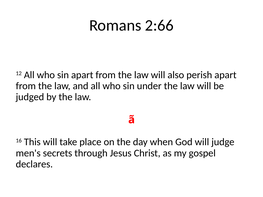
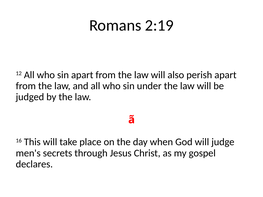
2:66: 2:66 -> 2:19 (159, 25)
